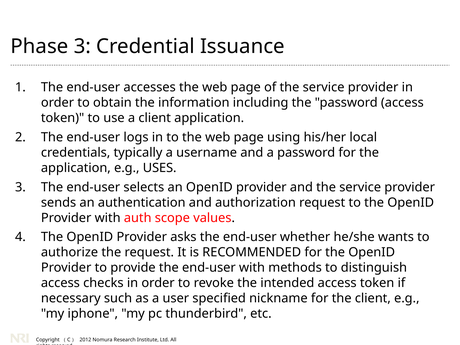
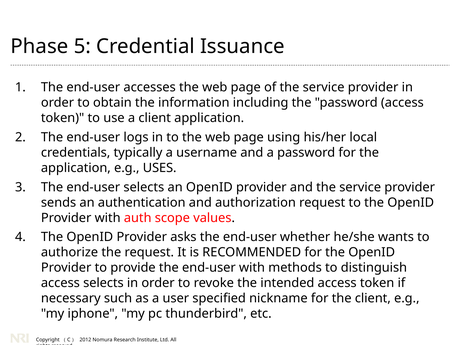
Phase 3: 3 -> 5 (82, 46)
access checks: checks -> selects (103, 283)
